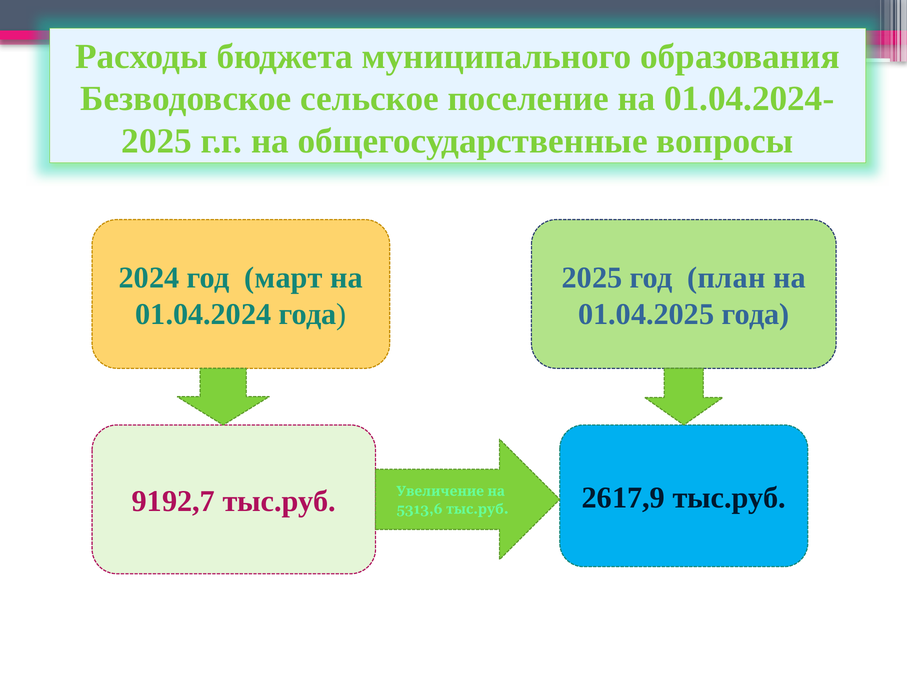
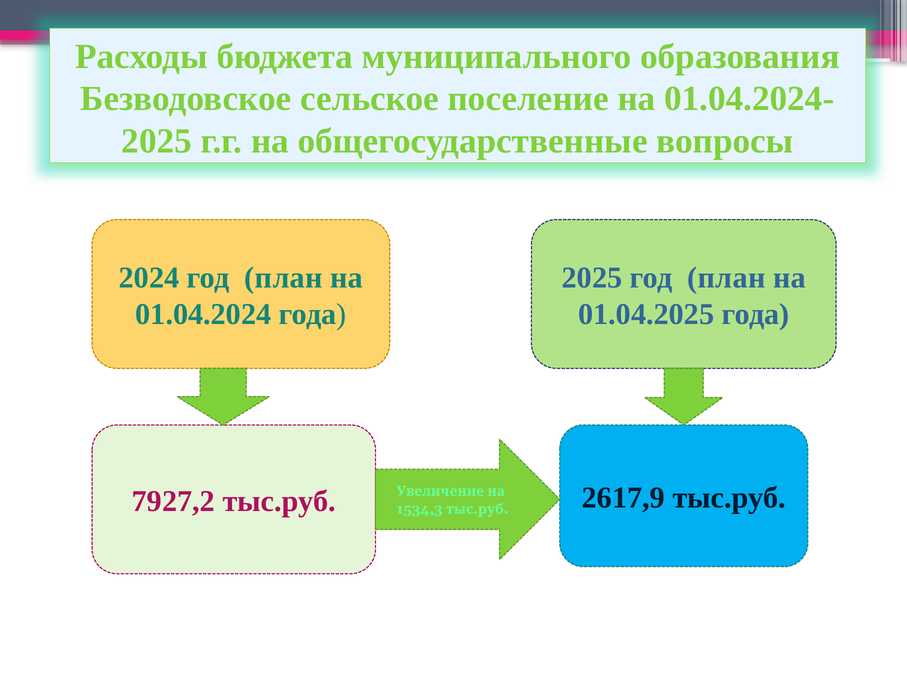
2024 год март: март -> план (284, 278)
9192,7: 9192,7 -> 7927,2 (173, 502)
5313,6: 5313,6 -> 1534,3 (420, 509)
